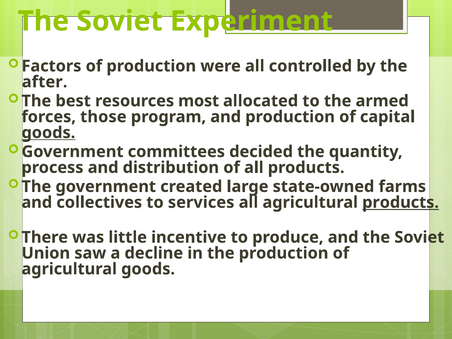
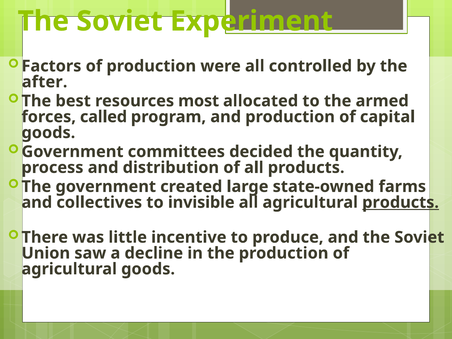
those: those -> called (104, 117)
goods underline: present -> none (48, 133)
services: services -> invisible (201, 202)
